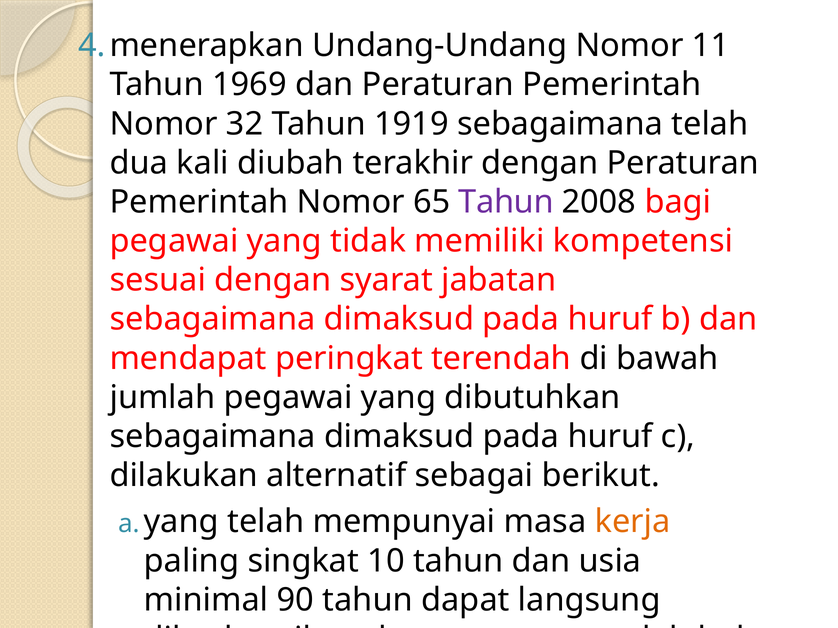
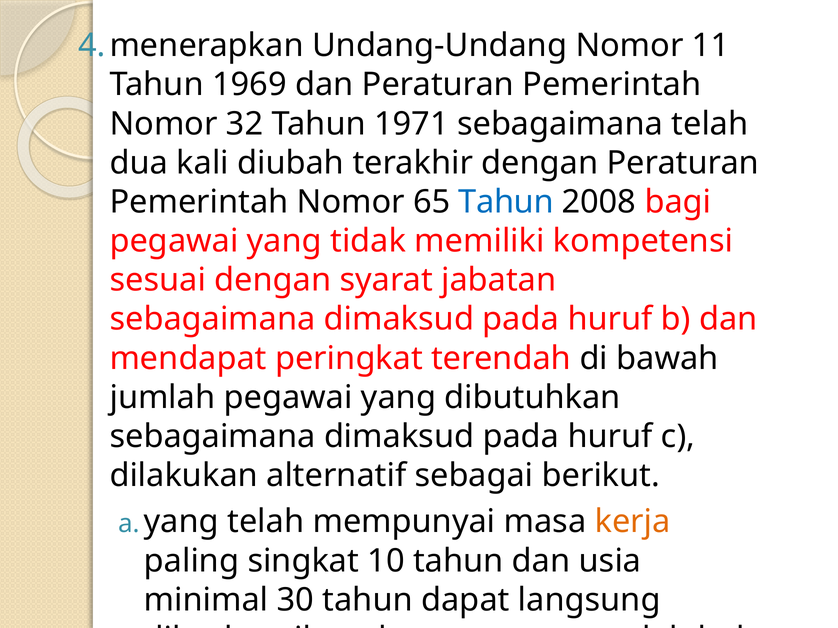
1919: 1919 -> 1971 (411, 124)
Tahun colour: purple -> blue (506, 202)
90: 90 -> 30 (295, 600)
